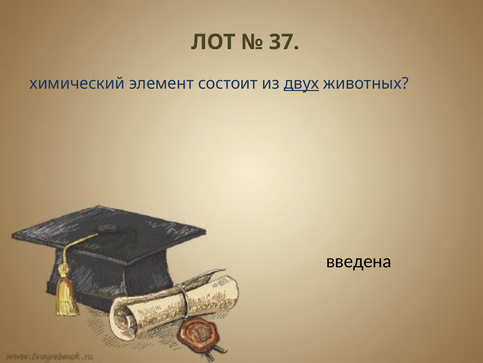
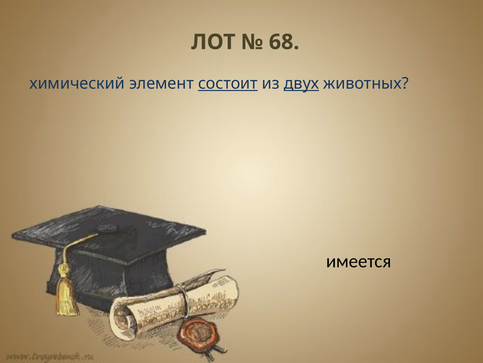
37: 37 -> 68 (284, 42)
состоит underline: none -> present (228, 83)
введена: введена -> имеется (359, 261)
